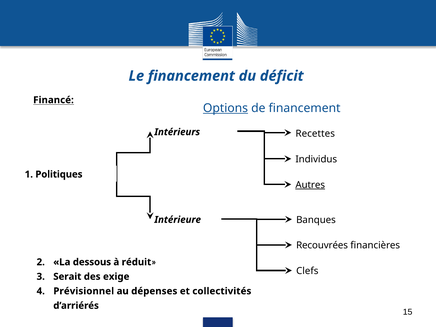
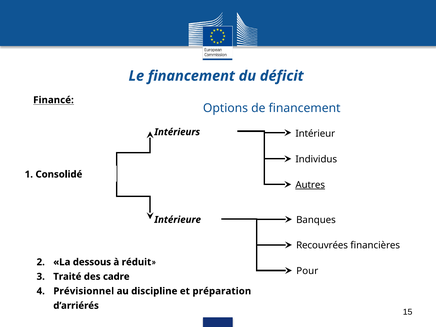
Options underline: present -> none (225, 108)
Recettes: Recettes -> Intérieur (315, 134)
Politiques: Politiques -> Consolidé (59, 174)
Clefs: Clefs -> Pour (307, 271)
Serait: Serait -> Traité (67, 277)
exige: exige -> cadre (116, 277)
dépenses: dépenses -> discipline (154, 291)
collectivités: collectivités -> préparation (222, 291)
